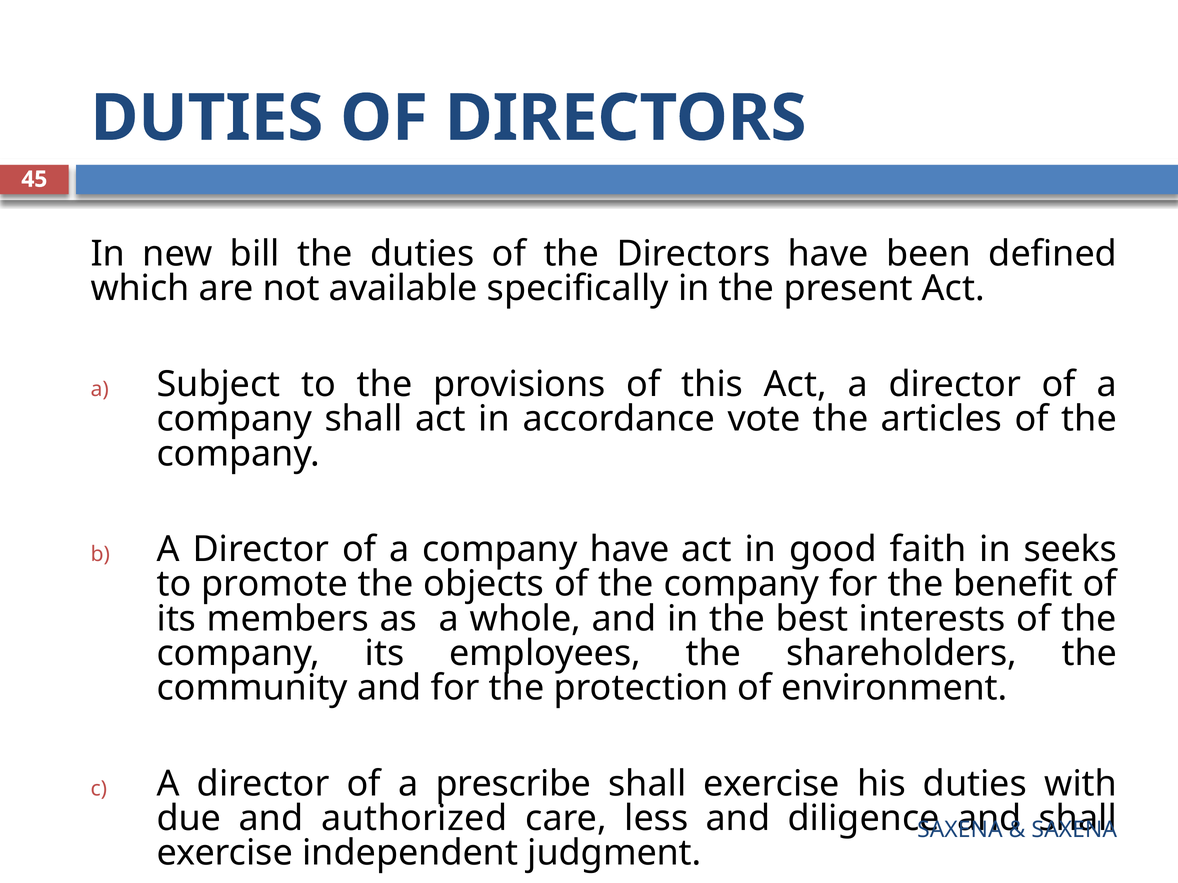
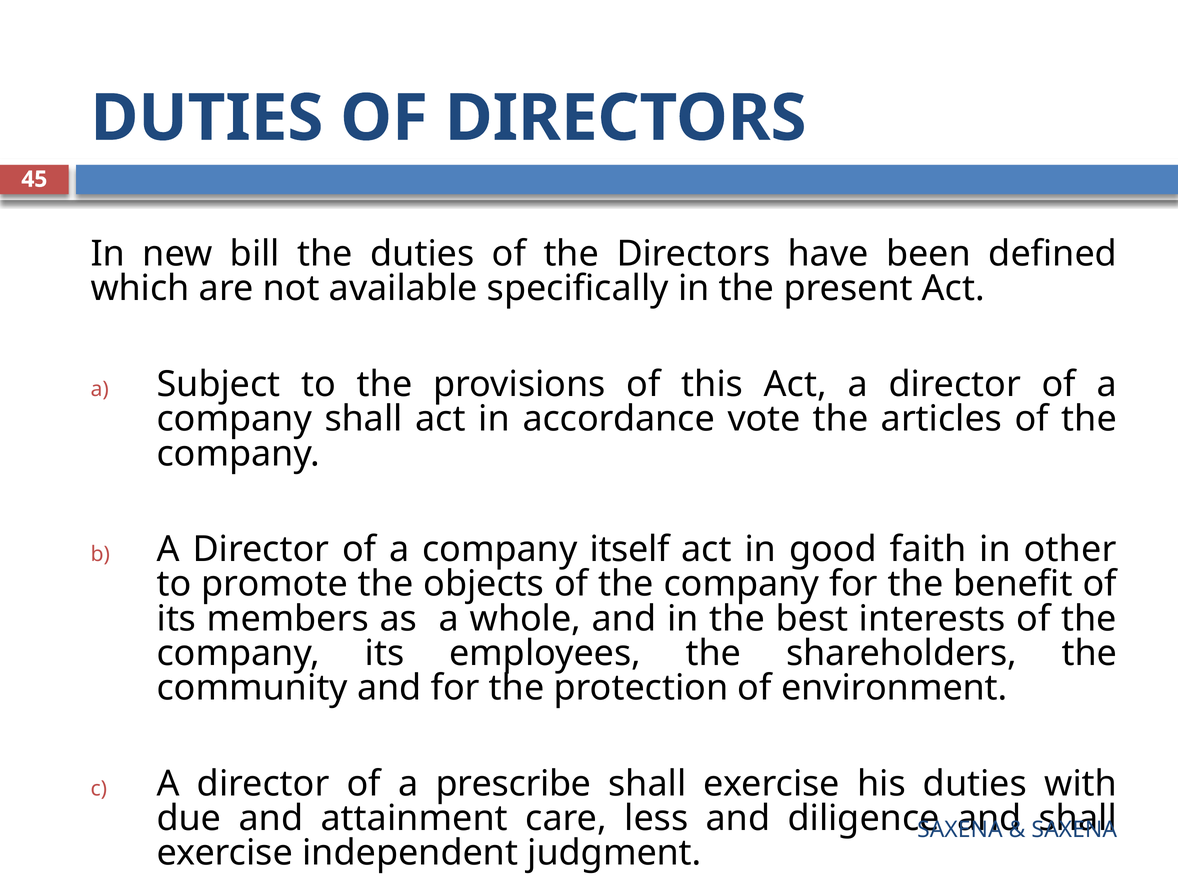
company have: have -> itself (630, 550)
seeks: seeks -> other (1070, 550)
authorized: authorized -> attainment (414, 819)
